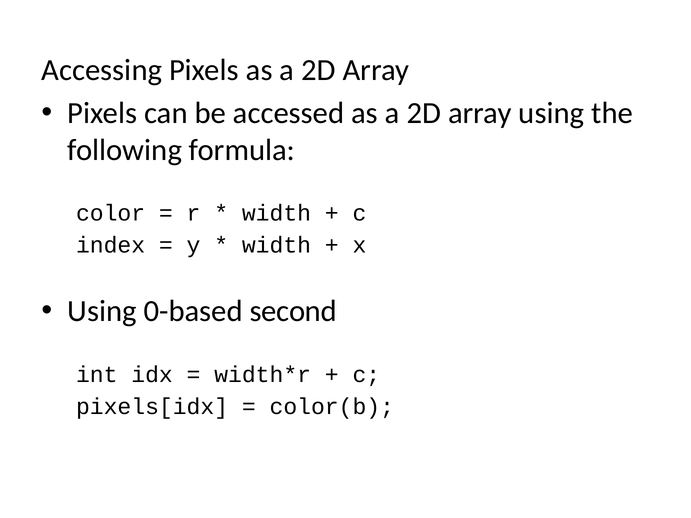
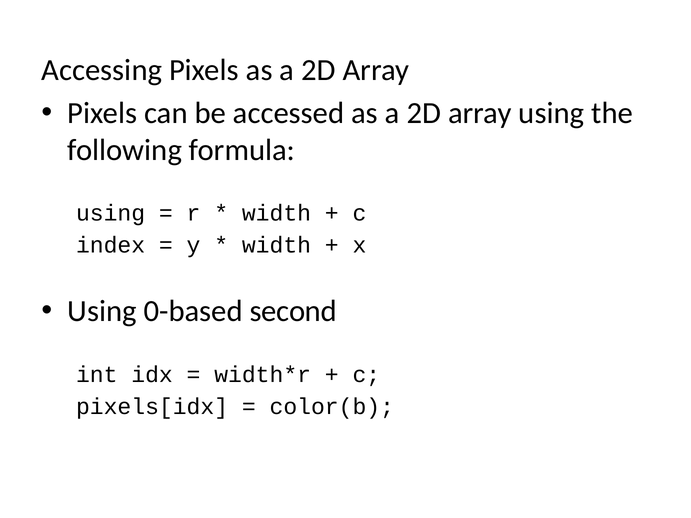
color: color -> using (111, 213)
